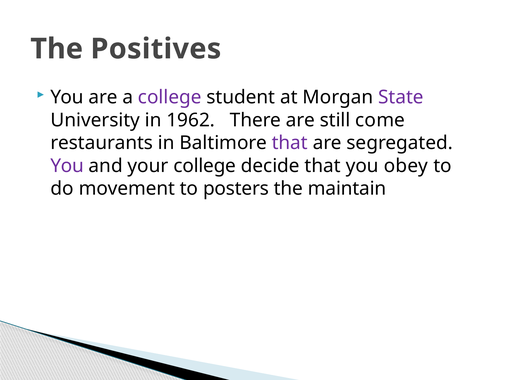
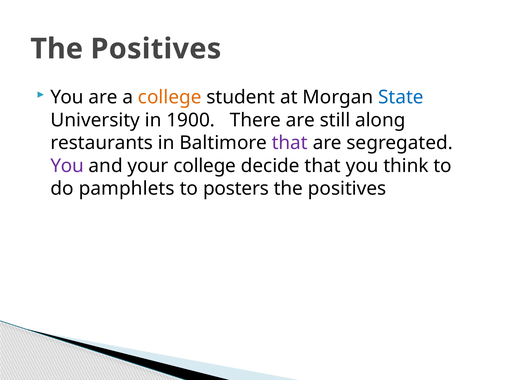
college colour: purple -> orange (170, 97)
State colour: purple -> blue (401, 97)
1962: 1962 -> 1900 (191, 120)
come: come -> along (380, 120)
obey: obey -> think (406, 166)
movement: movement -> pamphlets (127, 189)
maintain: maintain -> positives (347, 189)
